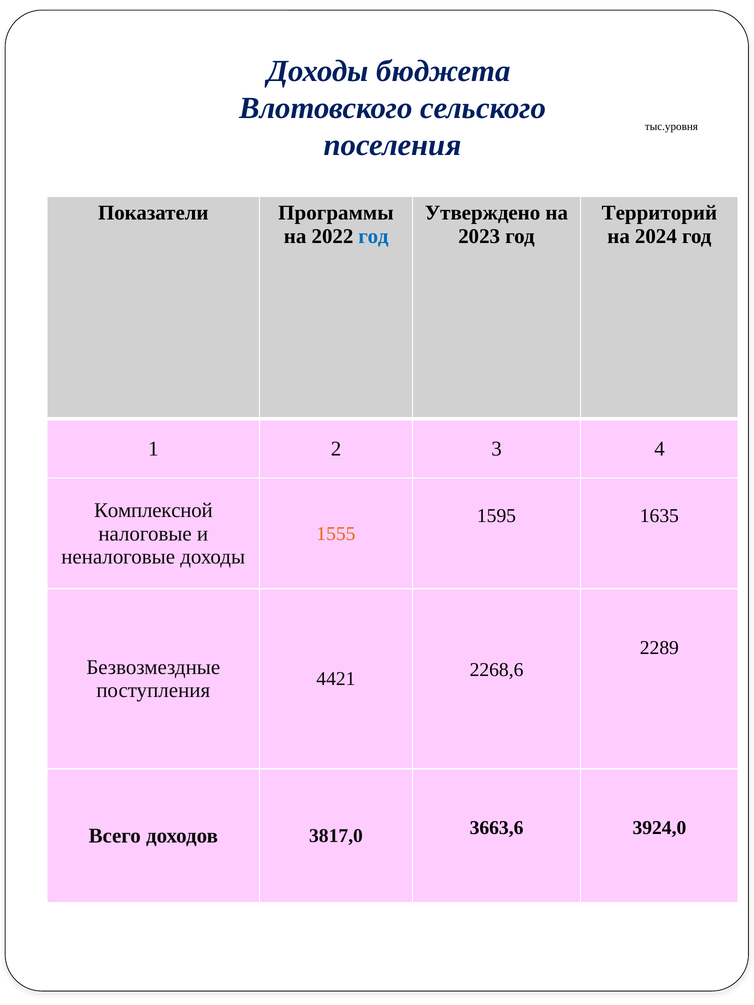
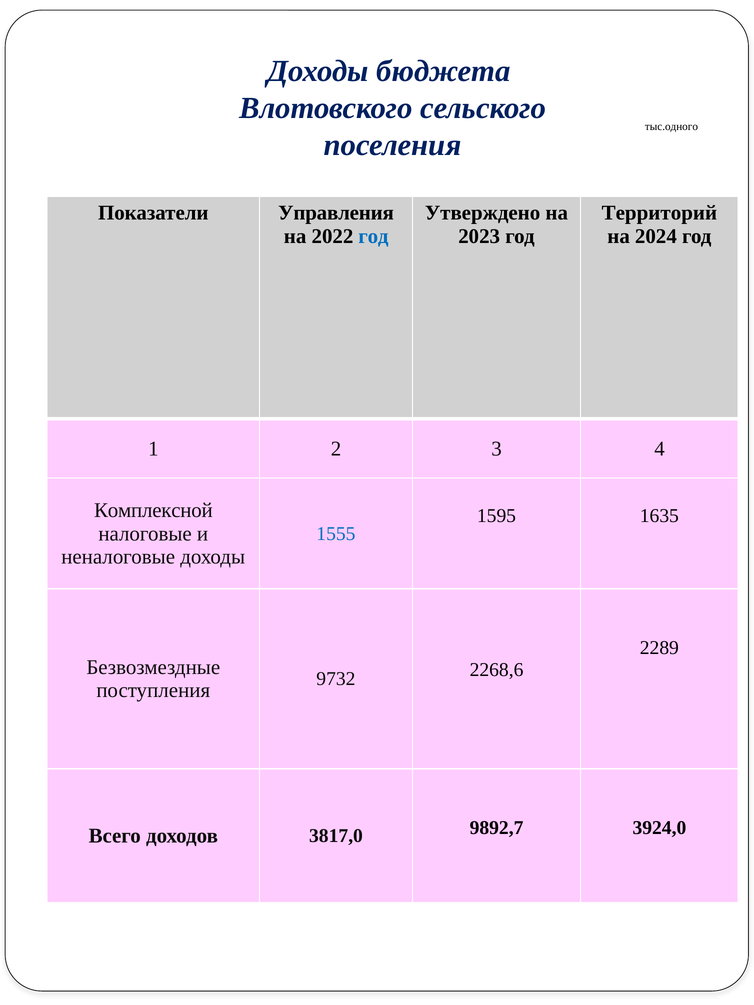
тыс.уровня: тыс.уровня -> тыс.одного (671, 126)
Программы: Программы -> Управления (336, 213)
1555 colour: orange -> blue (336, 534)
4421: 4421 -> 9732 (336, 679)
3663,6: 3663,6 -> 9892,7 (497, 828)
